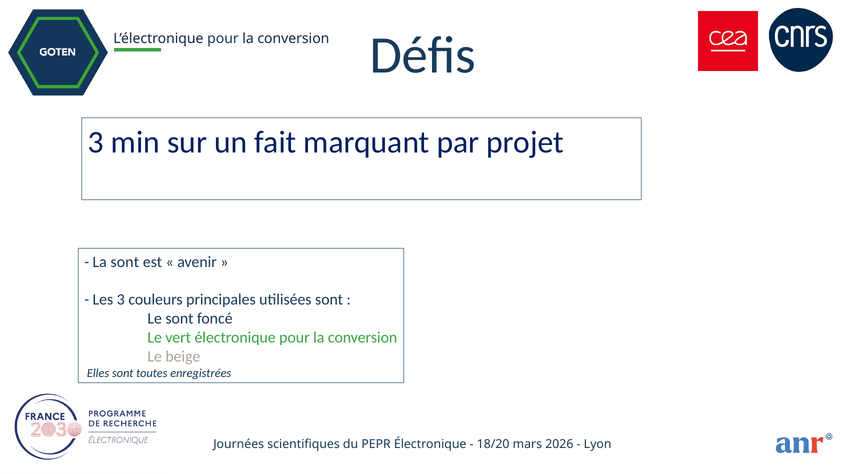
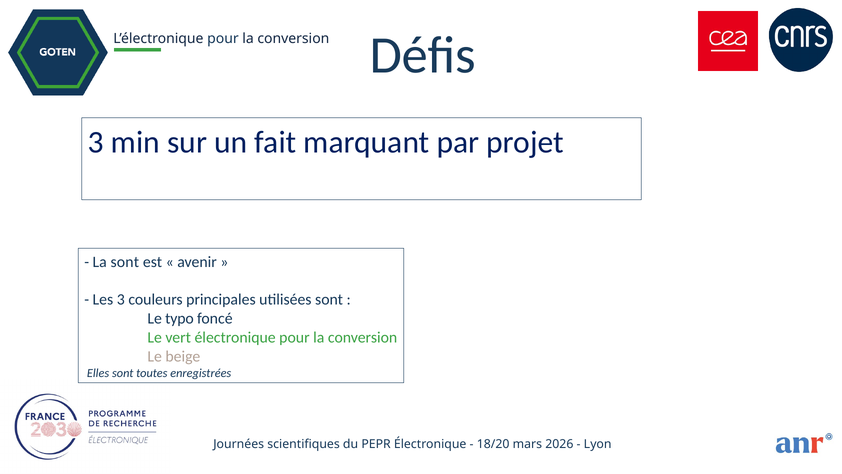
Le sont: sont -> typo (179, 318)
